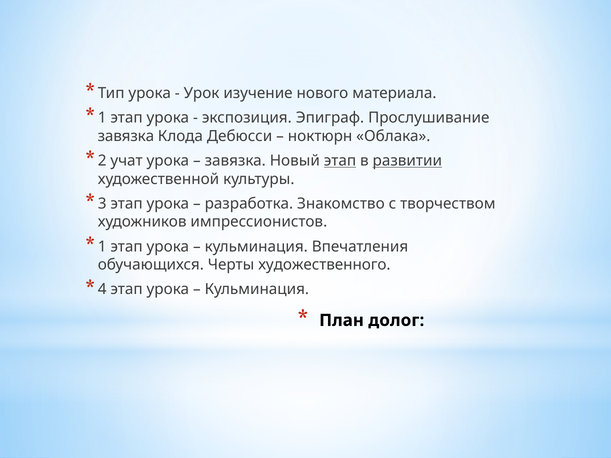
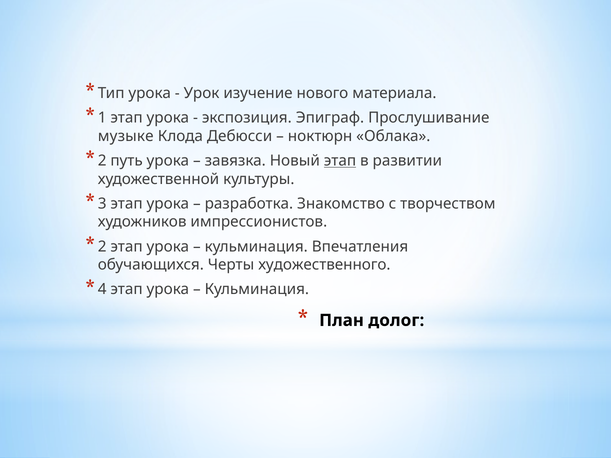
завязка: завязка -> музыке (126, 136)
учат: учат -> путь (127, 161)
развитии underline: present -> none (407, 161)
1: 1 -> 2 (102, 247)
